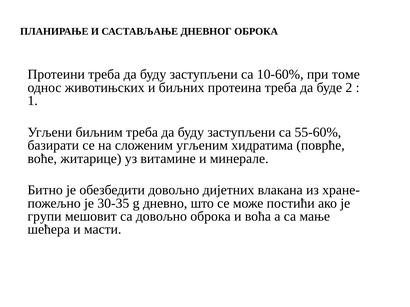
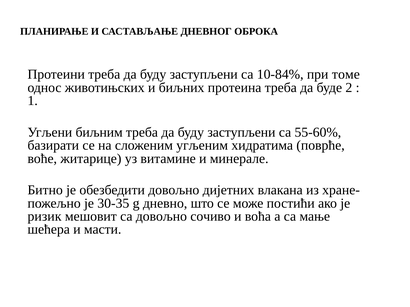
10-60%: 10-60% -> 10-84% (280, 75)
групи: групи -> ризик (44, 217)
довољно оброка: оброка -> сочиво (211, 217)
